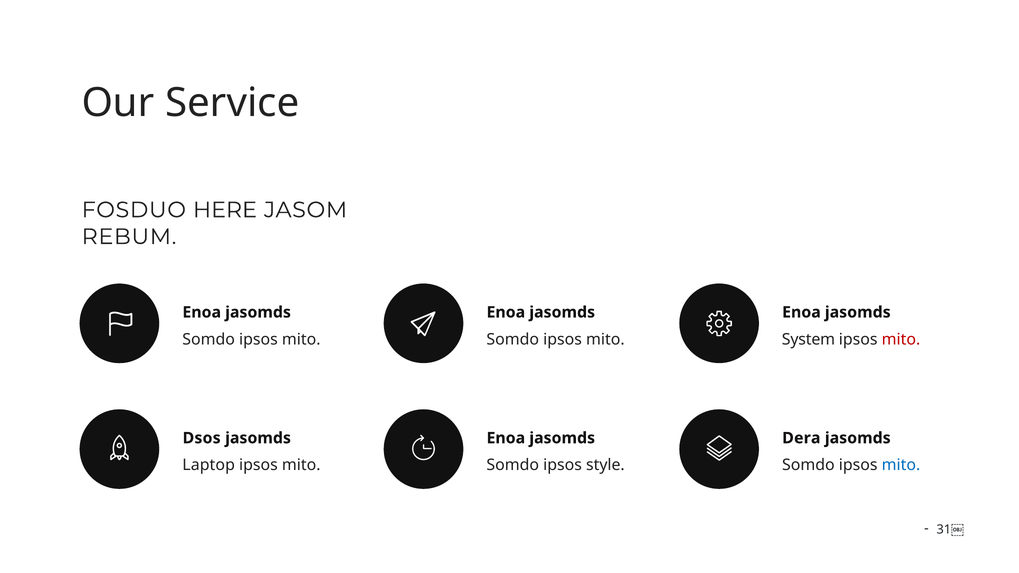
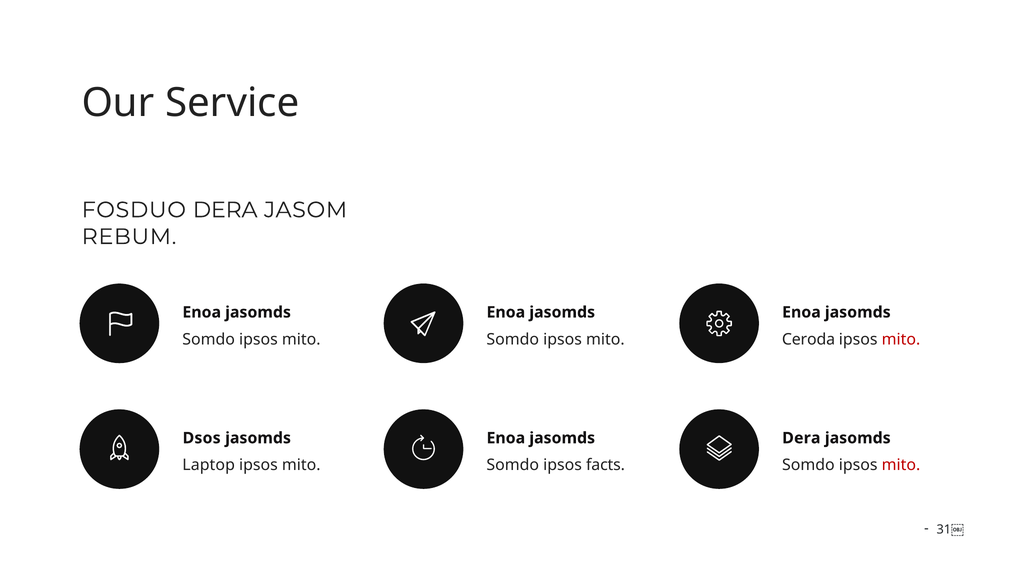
FOSDUO HERE: HERE -> DERA (225, 210)
System: System -> Ceroda (808, 340)
style: style -> facts (605, 465)
mito colour: blue -> red (901, 465)
